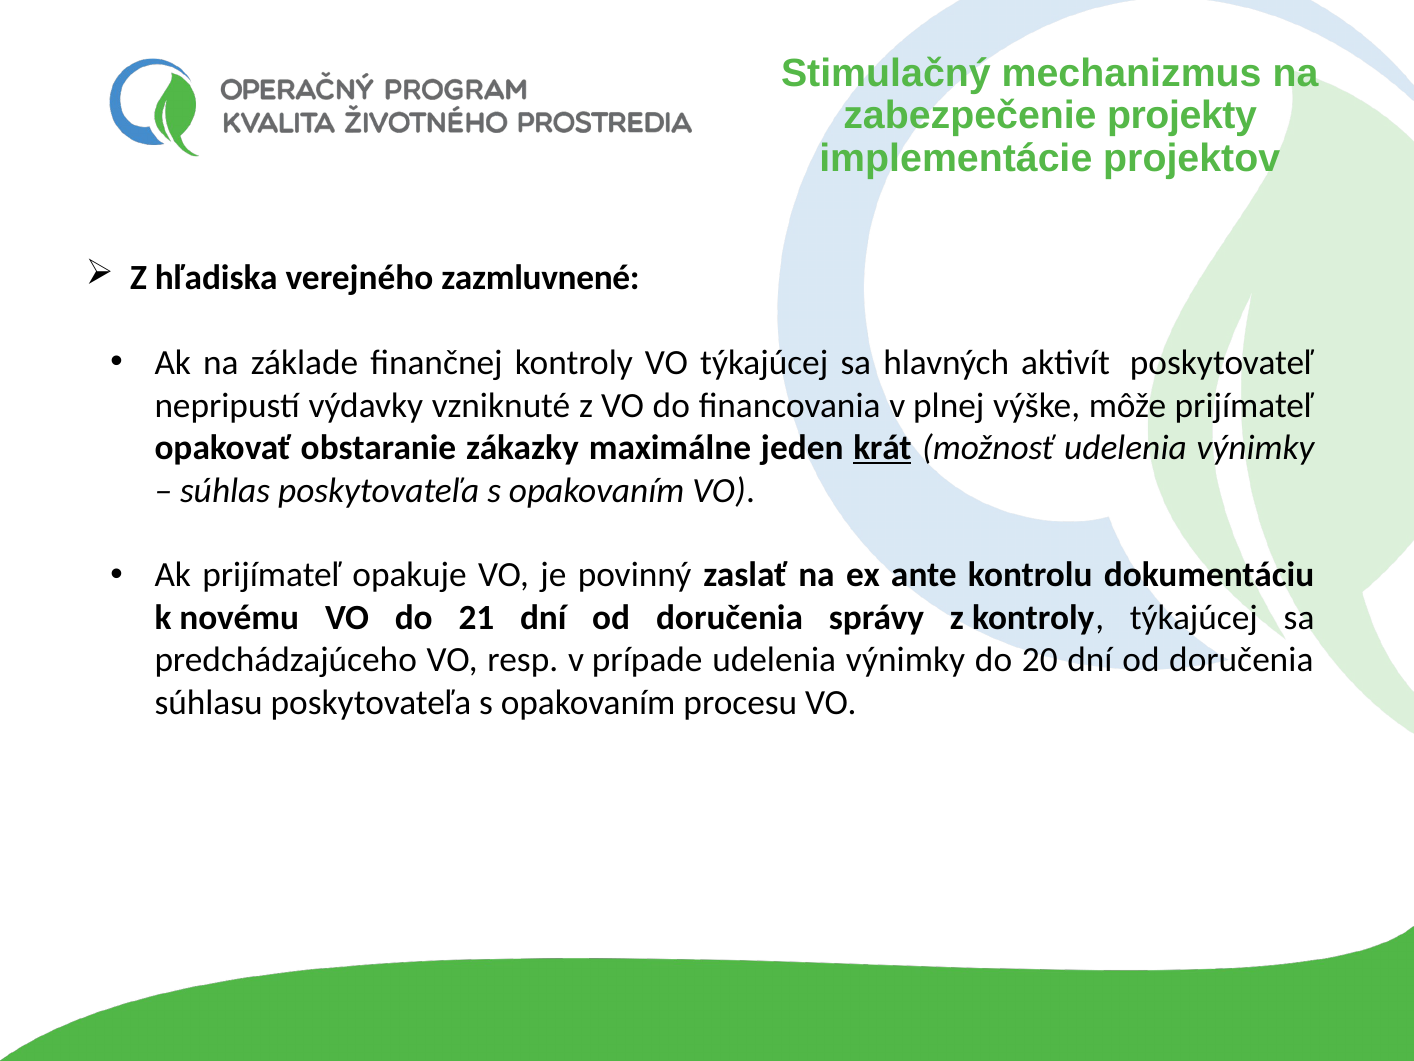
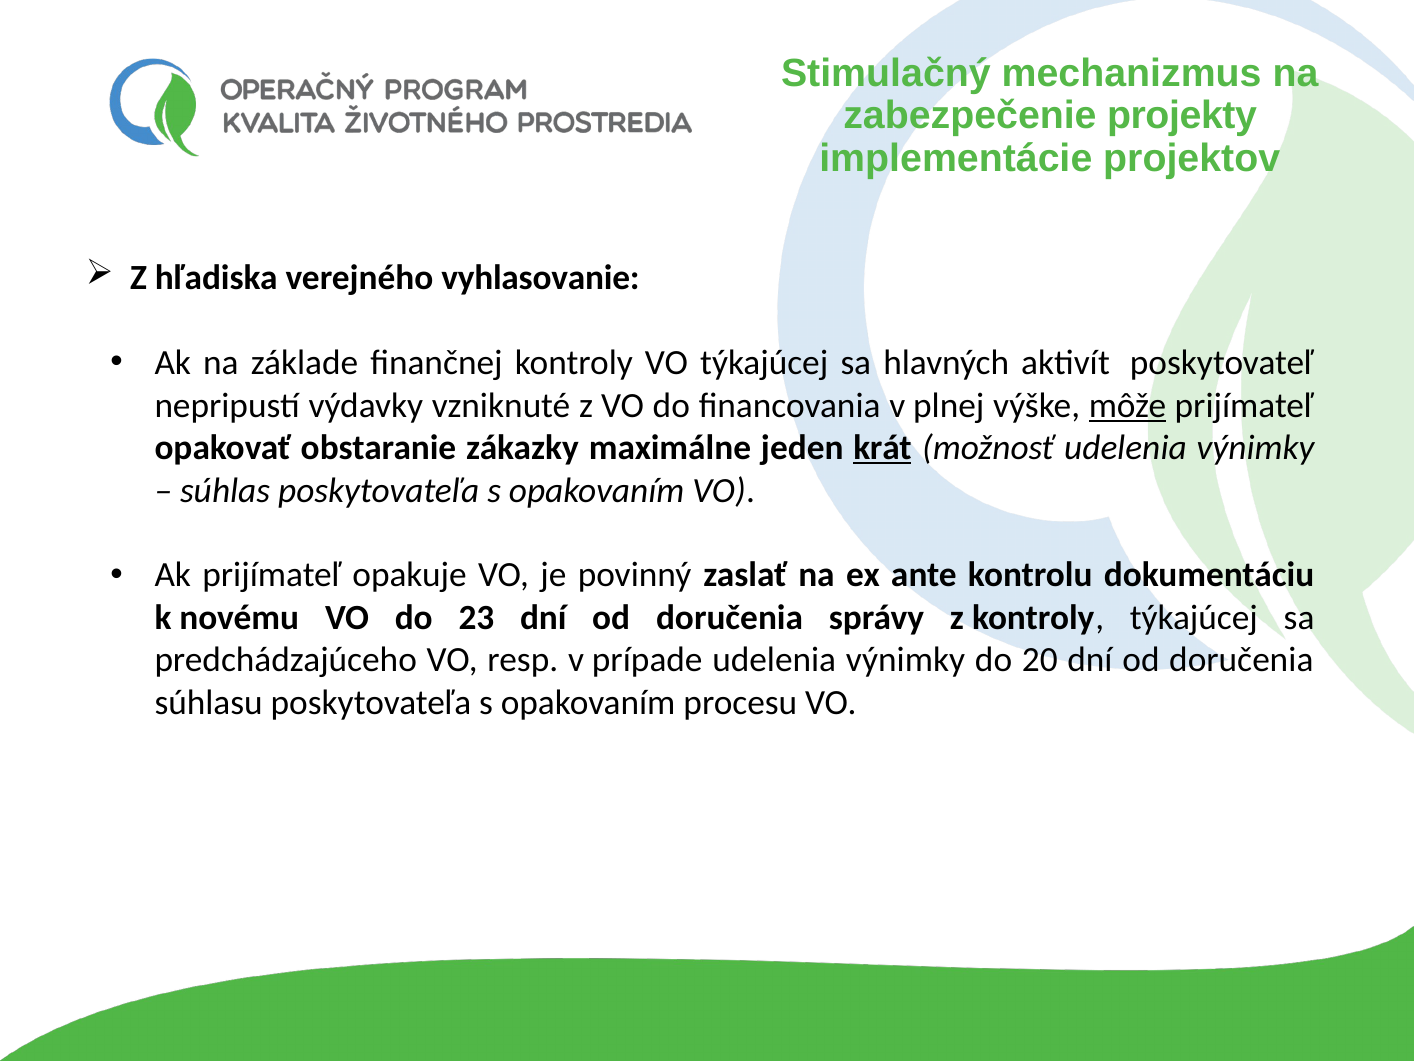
zazmluvnené: zazmluvnené -> vyhlasovanie (540, 278)
môže underline: none -> present (1128, 405)
21: 21 -> 23 (476, 617)
